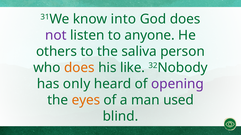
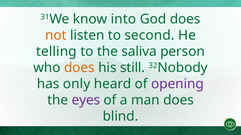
not colour: purple -> orange (56, 35)
anyone: anyone -> second (150, 35)
others: others -> telling (56, 52)
like: like -> still (133, 68)
eyes colour: orange -> purple (86, 100)
man used: used -> does (179, 100)
